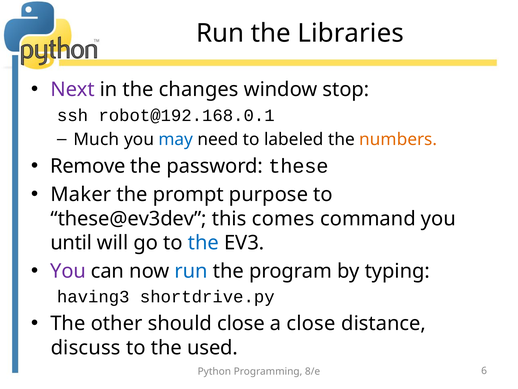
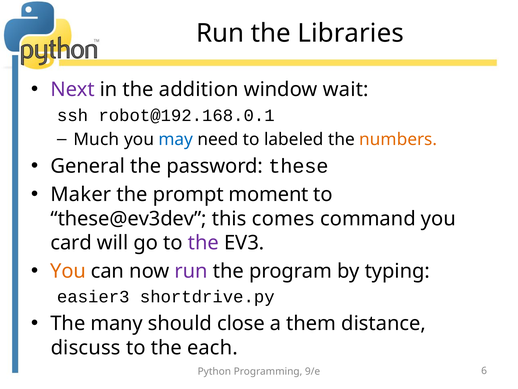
changes: changes -> addition (199, 89)
stop: stop -> wait (346, 89)
Remove: Remove -> General (88, 166)
purpose: purpose -> moment (269, 194)
until: until -> card (71, 243)
the colour: blue -> purple (203, 243)
You colour: purple -> orange (68, 271)
run colour: blue -> purple (191, 271)
having3: having3 -> easier3 (93, 297)
other: other -> many (117, 323)
a close: close -> them (311, 323)
used: used -> each (212, 347)
8/e: 8/e -> 9/e (313, 371)
